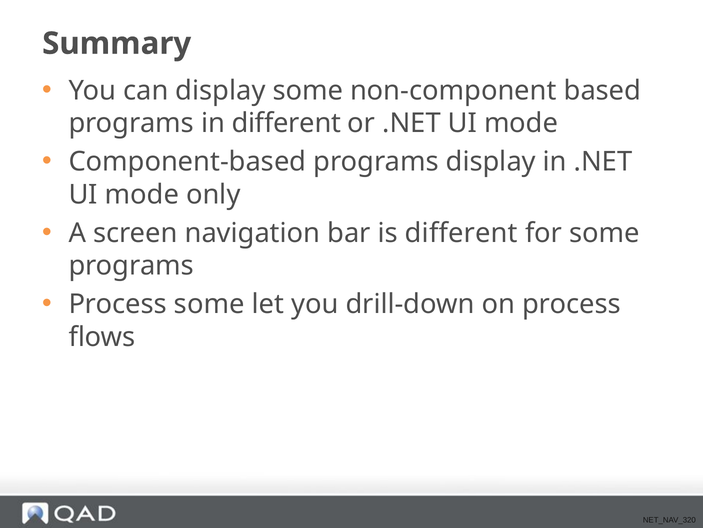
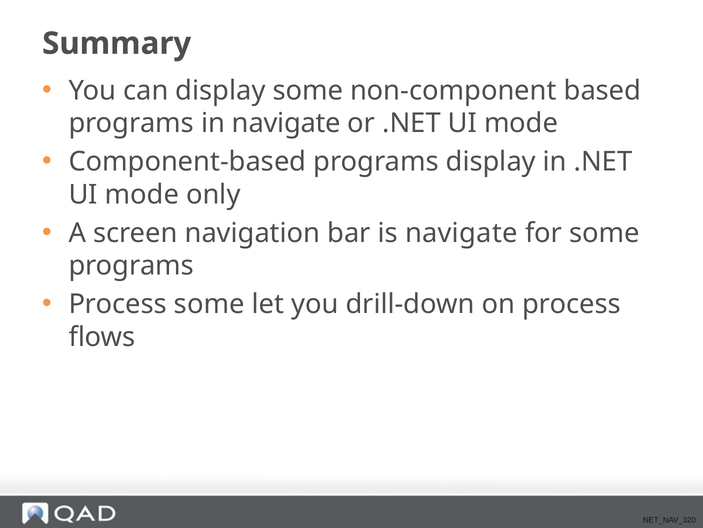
in different: different -> navigate (286, 123)
is different: different -> navigate (461, 233)
